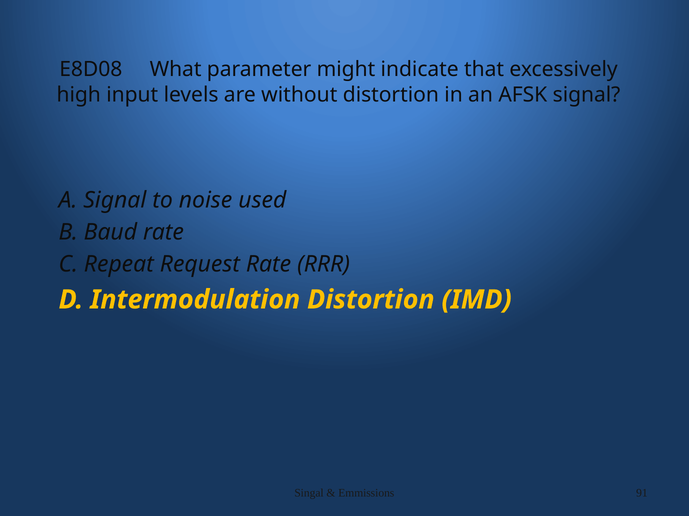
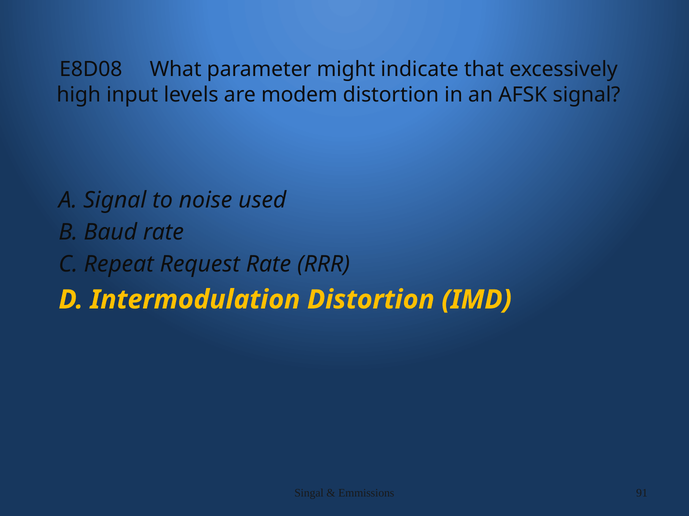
without: without -> modem (299, 95)
